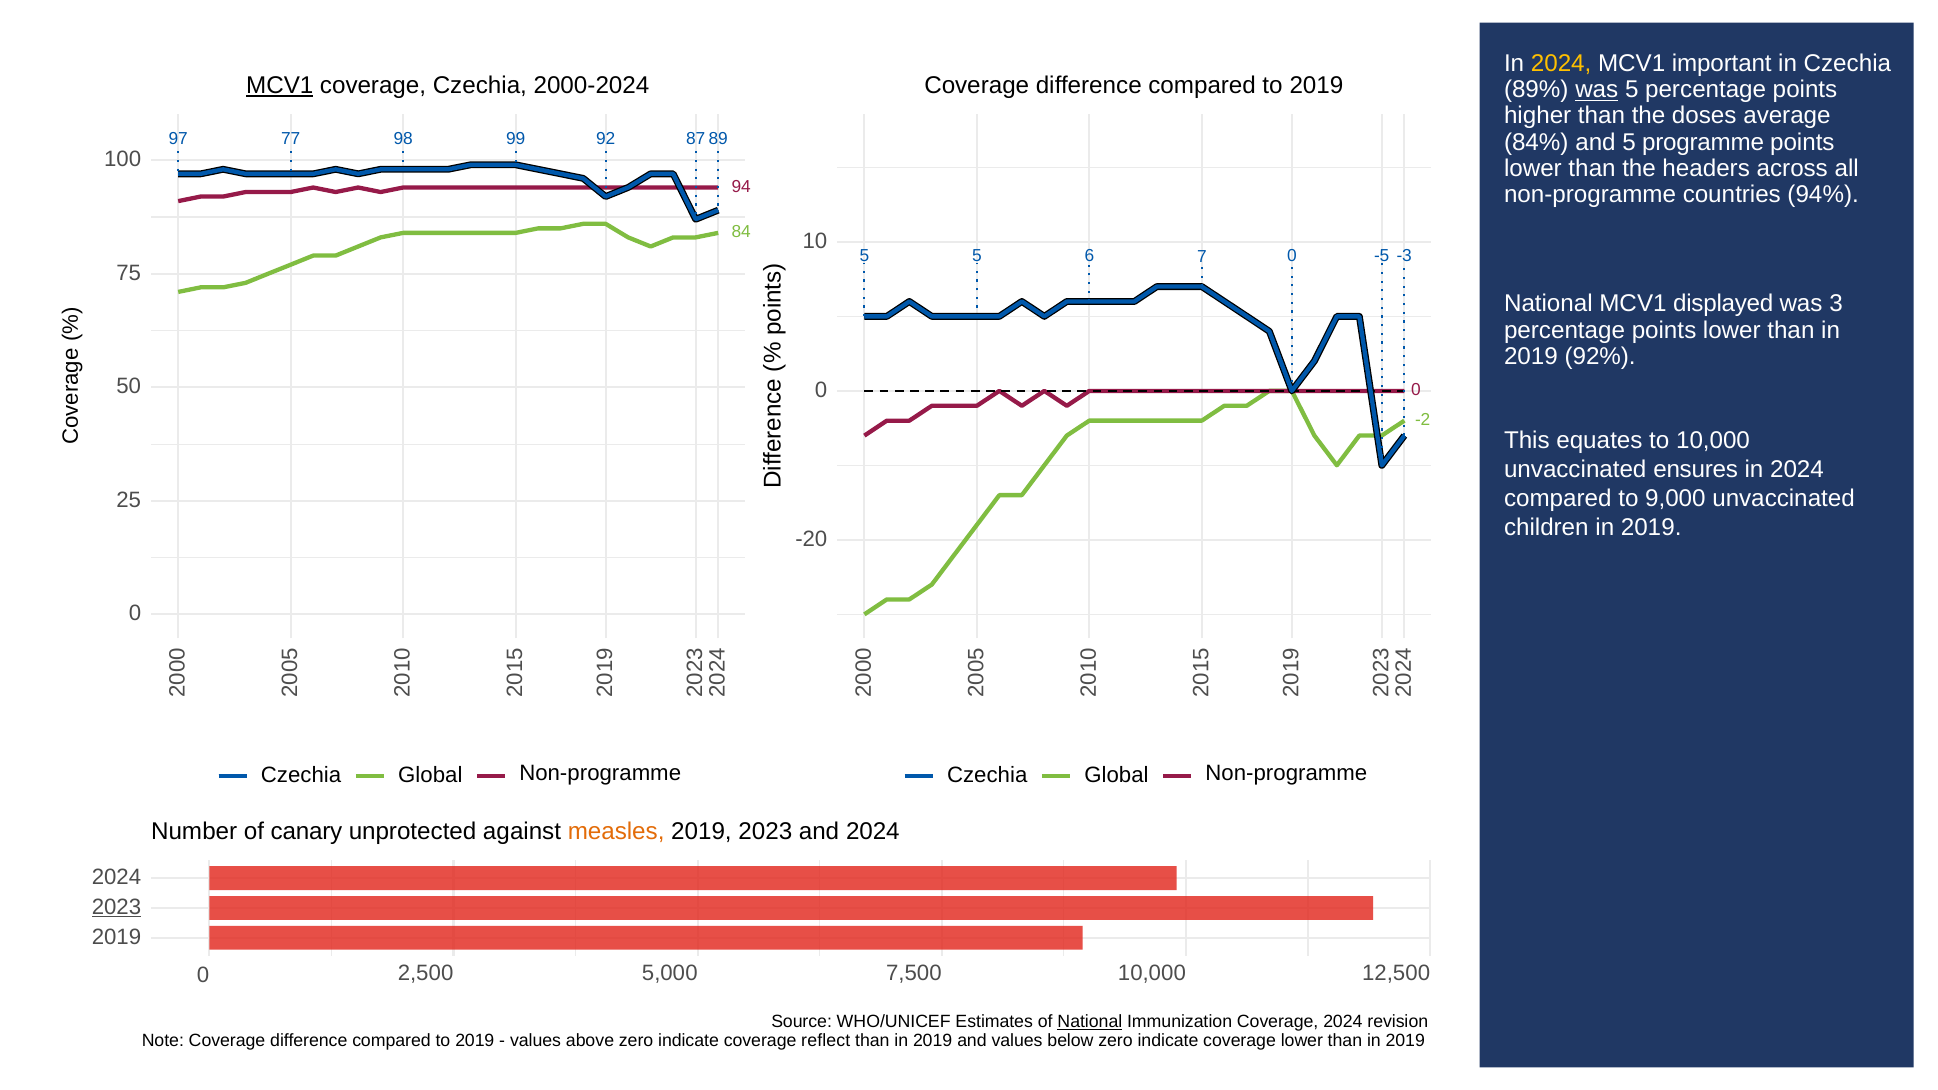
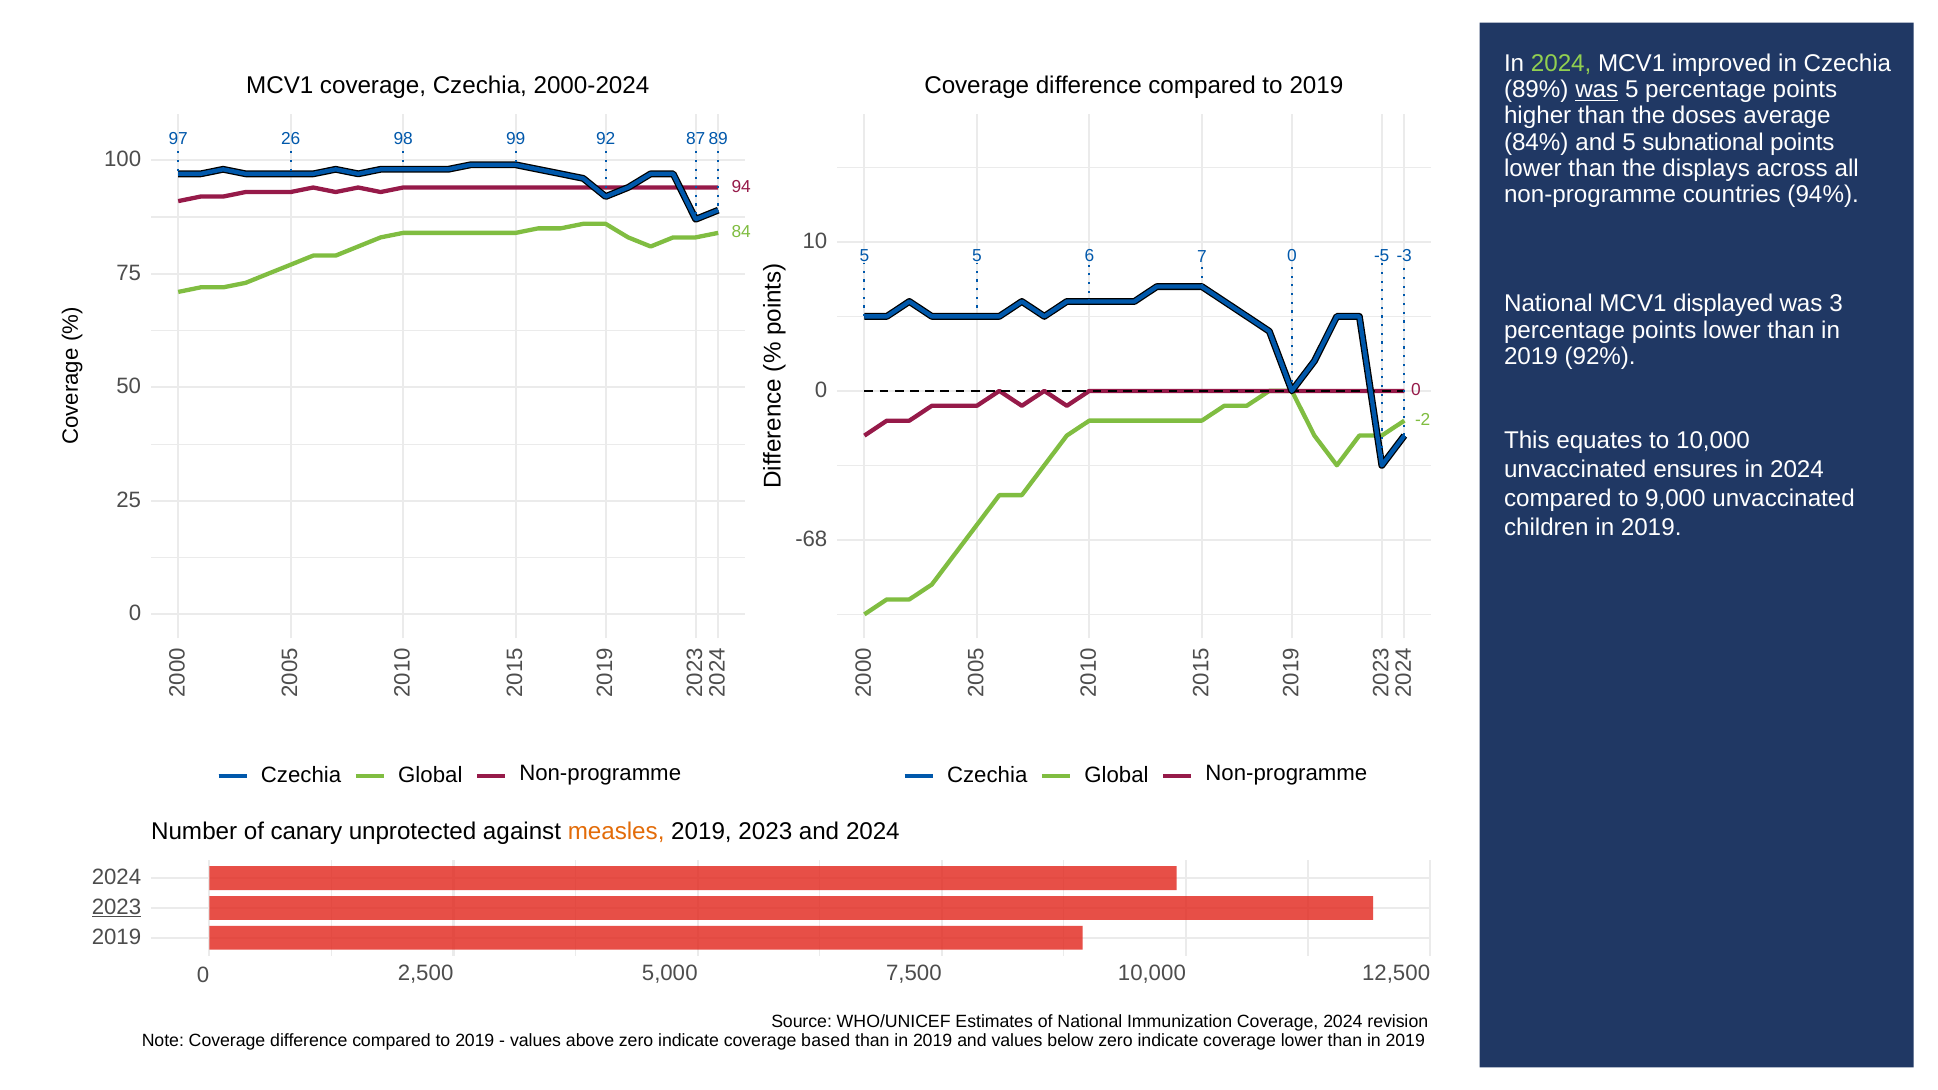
2024 colour: yellow -> light green (1561, 64)
important: important -> improved (1722, 64)
MCV1 underline: present -> none (280, 85)
77: 77 -> 26 (291, 139)
programme: programme -> subnational (1703, 142)
headers: headers -> displays (1706, 168)
-20: -20 -> -68 (811, 539)
National underline: present -> none (1090, 1022)
reflect: reflect -> based (826, 1041)
